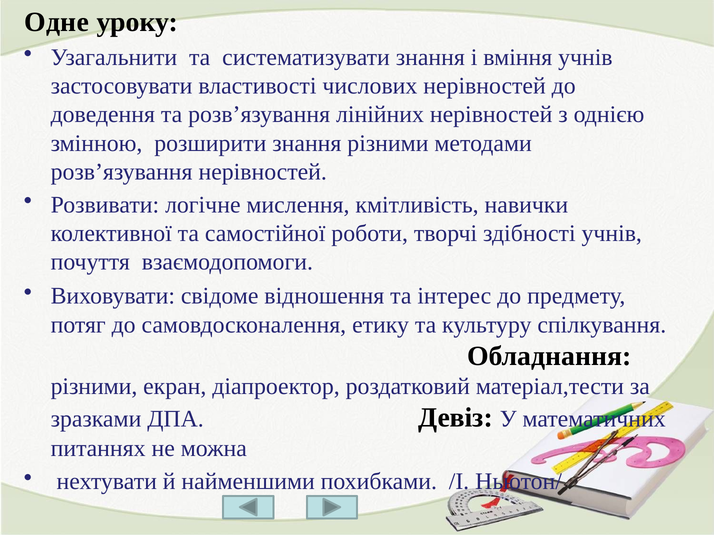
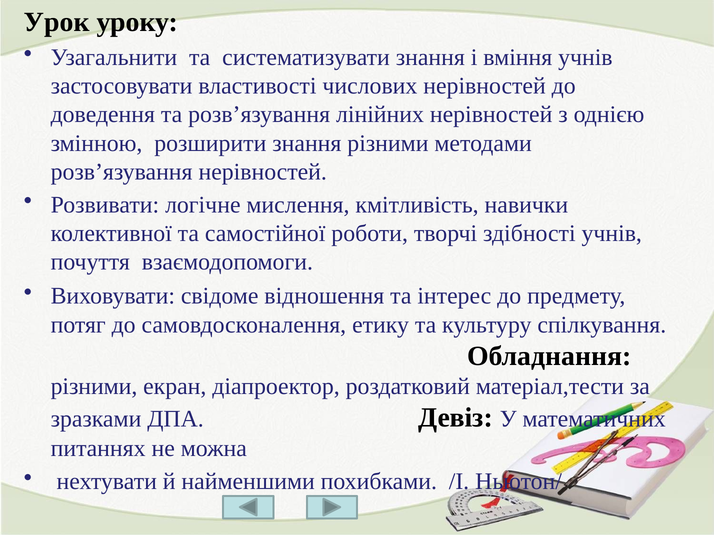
Одне: Одне -> Урок (57, 22)
